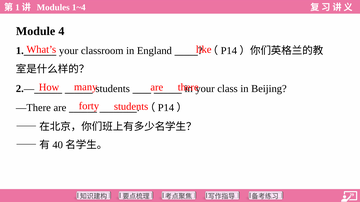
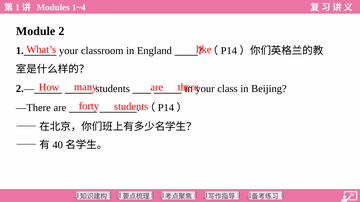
4: 4 -> 2 (61, 31)
